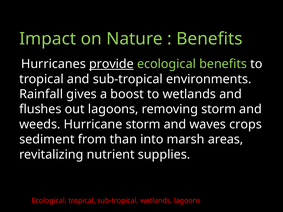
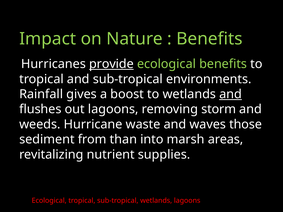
and underline: none -> present (231, 94)
Hurricane storm: storm -> waste (143, 124)
crops: crops -> those (246, 124)
